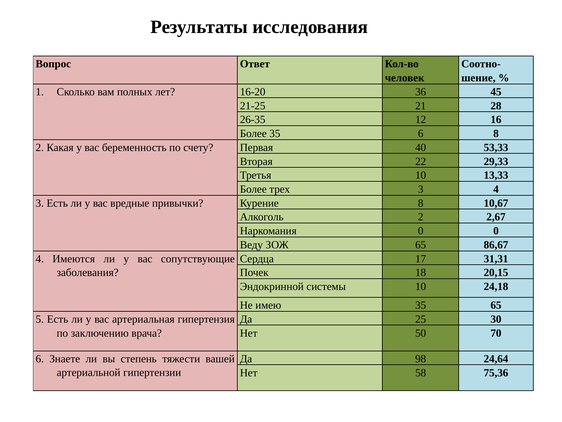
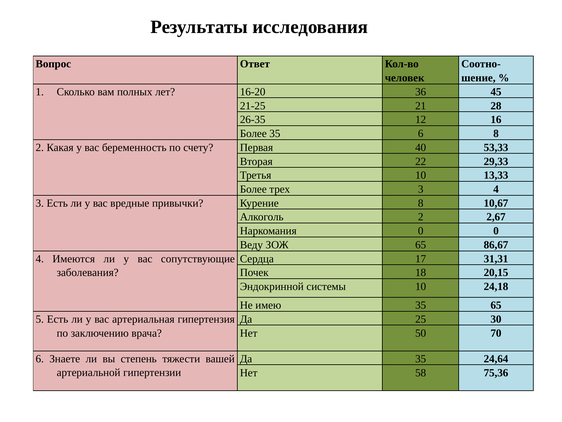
Да 98: 98 -> 35 (421, 358)
